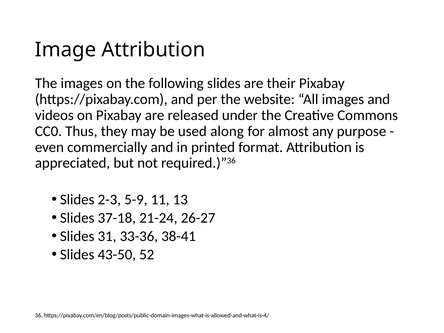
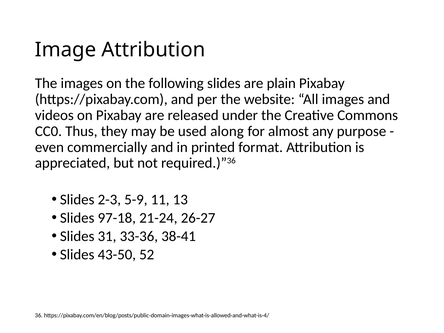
their: their -> plain (281, 83)
37-18: 37-18 -> 97-18 (117, 218)
